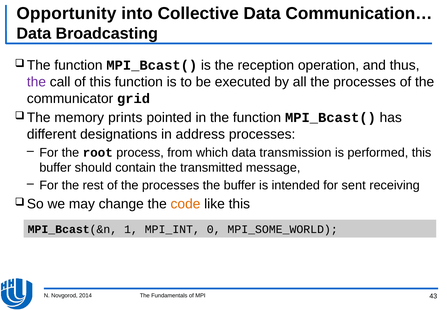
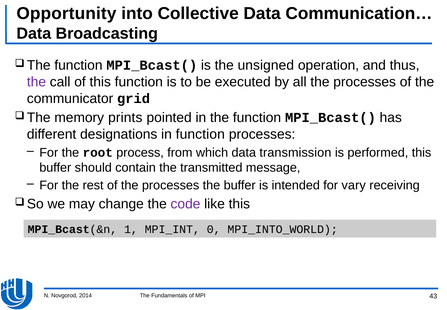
reception: reception -> unsigned (266, 65)
in address: address -> function (200, 134)
sent: sent -> vary (354, 185)
code colour: orange -> purple (185, 204)
MPI_SOME_WORLD: MPI_SOME_WORLD -> MPI_INTO_WORLD (283, 229)
